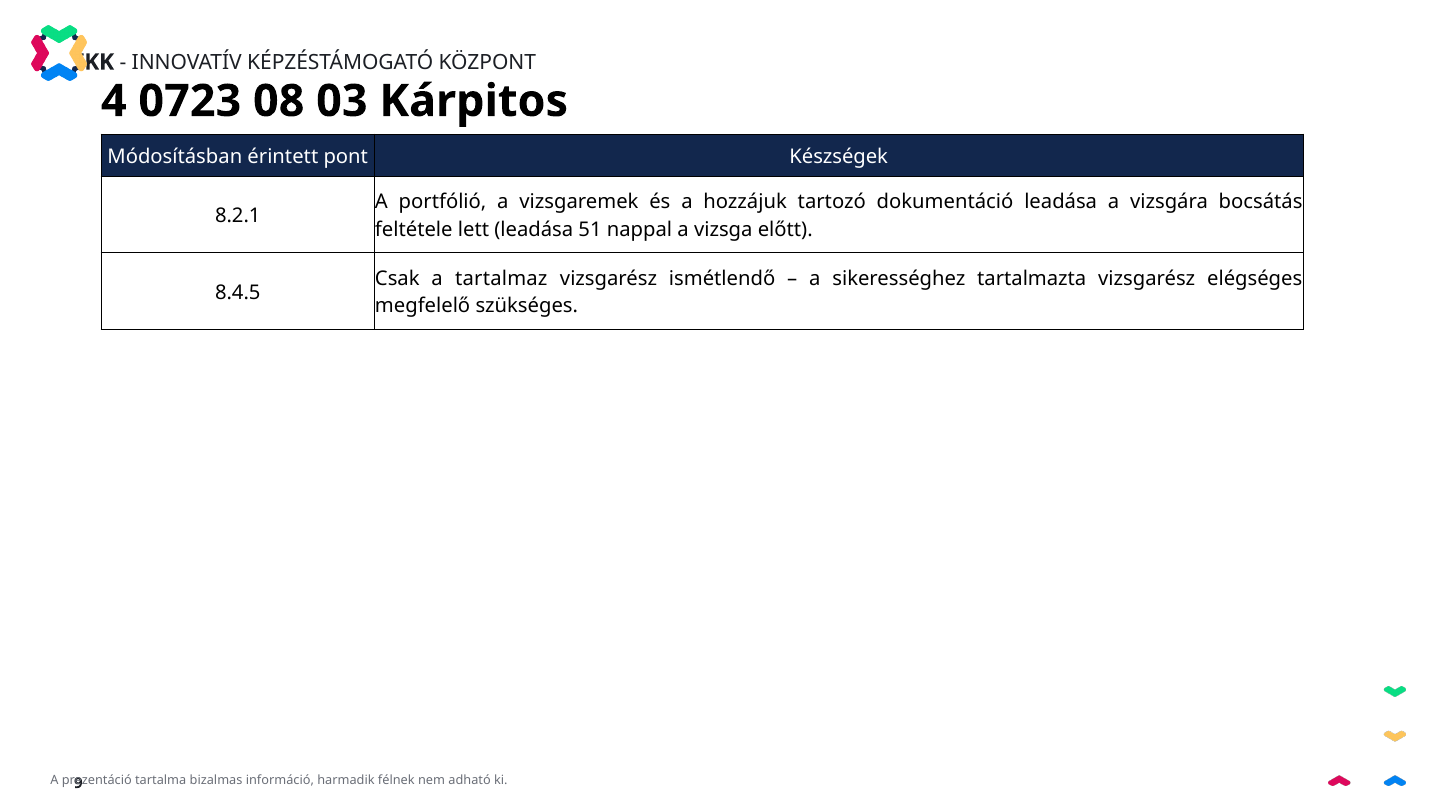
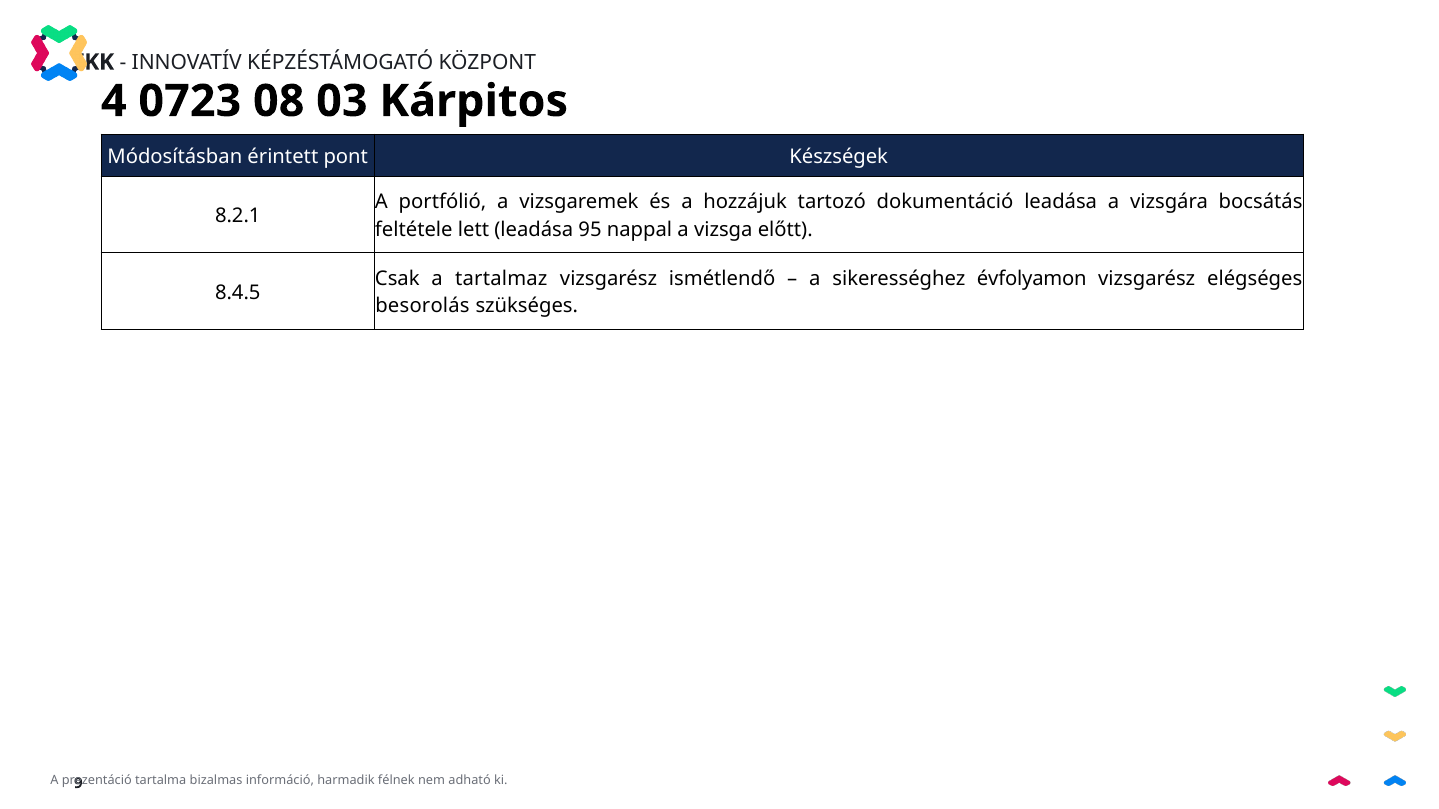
51: 51 -> 95 (590, 230)
tartalmazta: tartalmazta -> évfolyamon (1032, 279)
megfelelő: megfelelő -> besorolás (423, 306)
